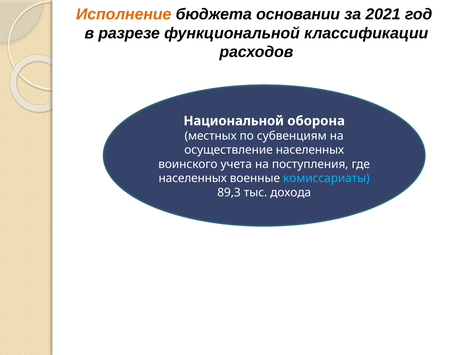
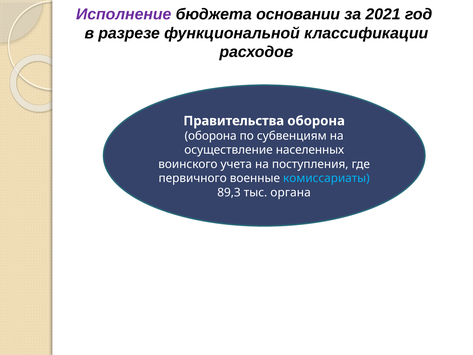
Исполнение colour: orange -> purple (124, 14)
Национальной: Национальной -> Правительства (234, 121)
местных: местных -> оборона (211, 136)
населенных: населенных -> первичного (193, 178)
дохода: дохода -> органа (291, 192)
